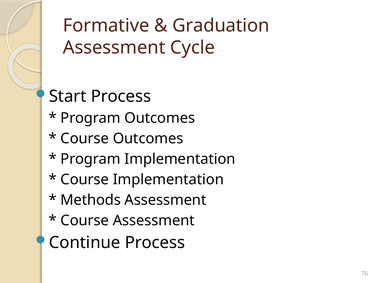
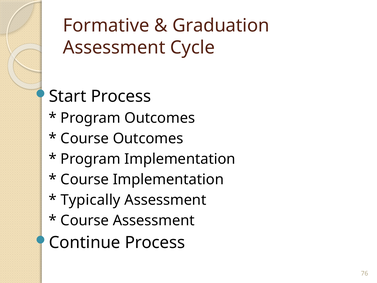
Methods: Methods -> Typically (91, 200)
